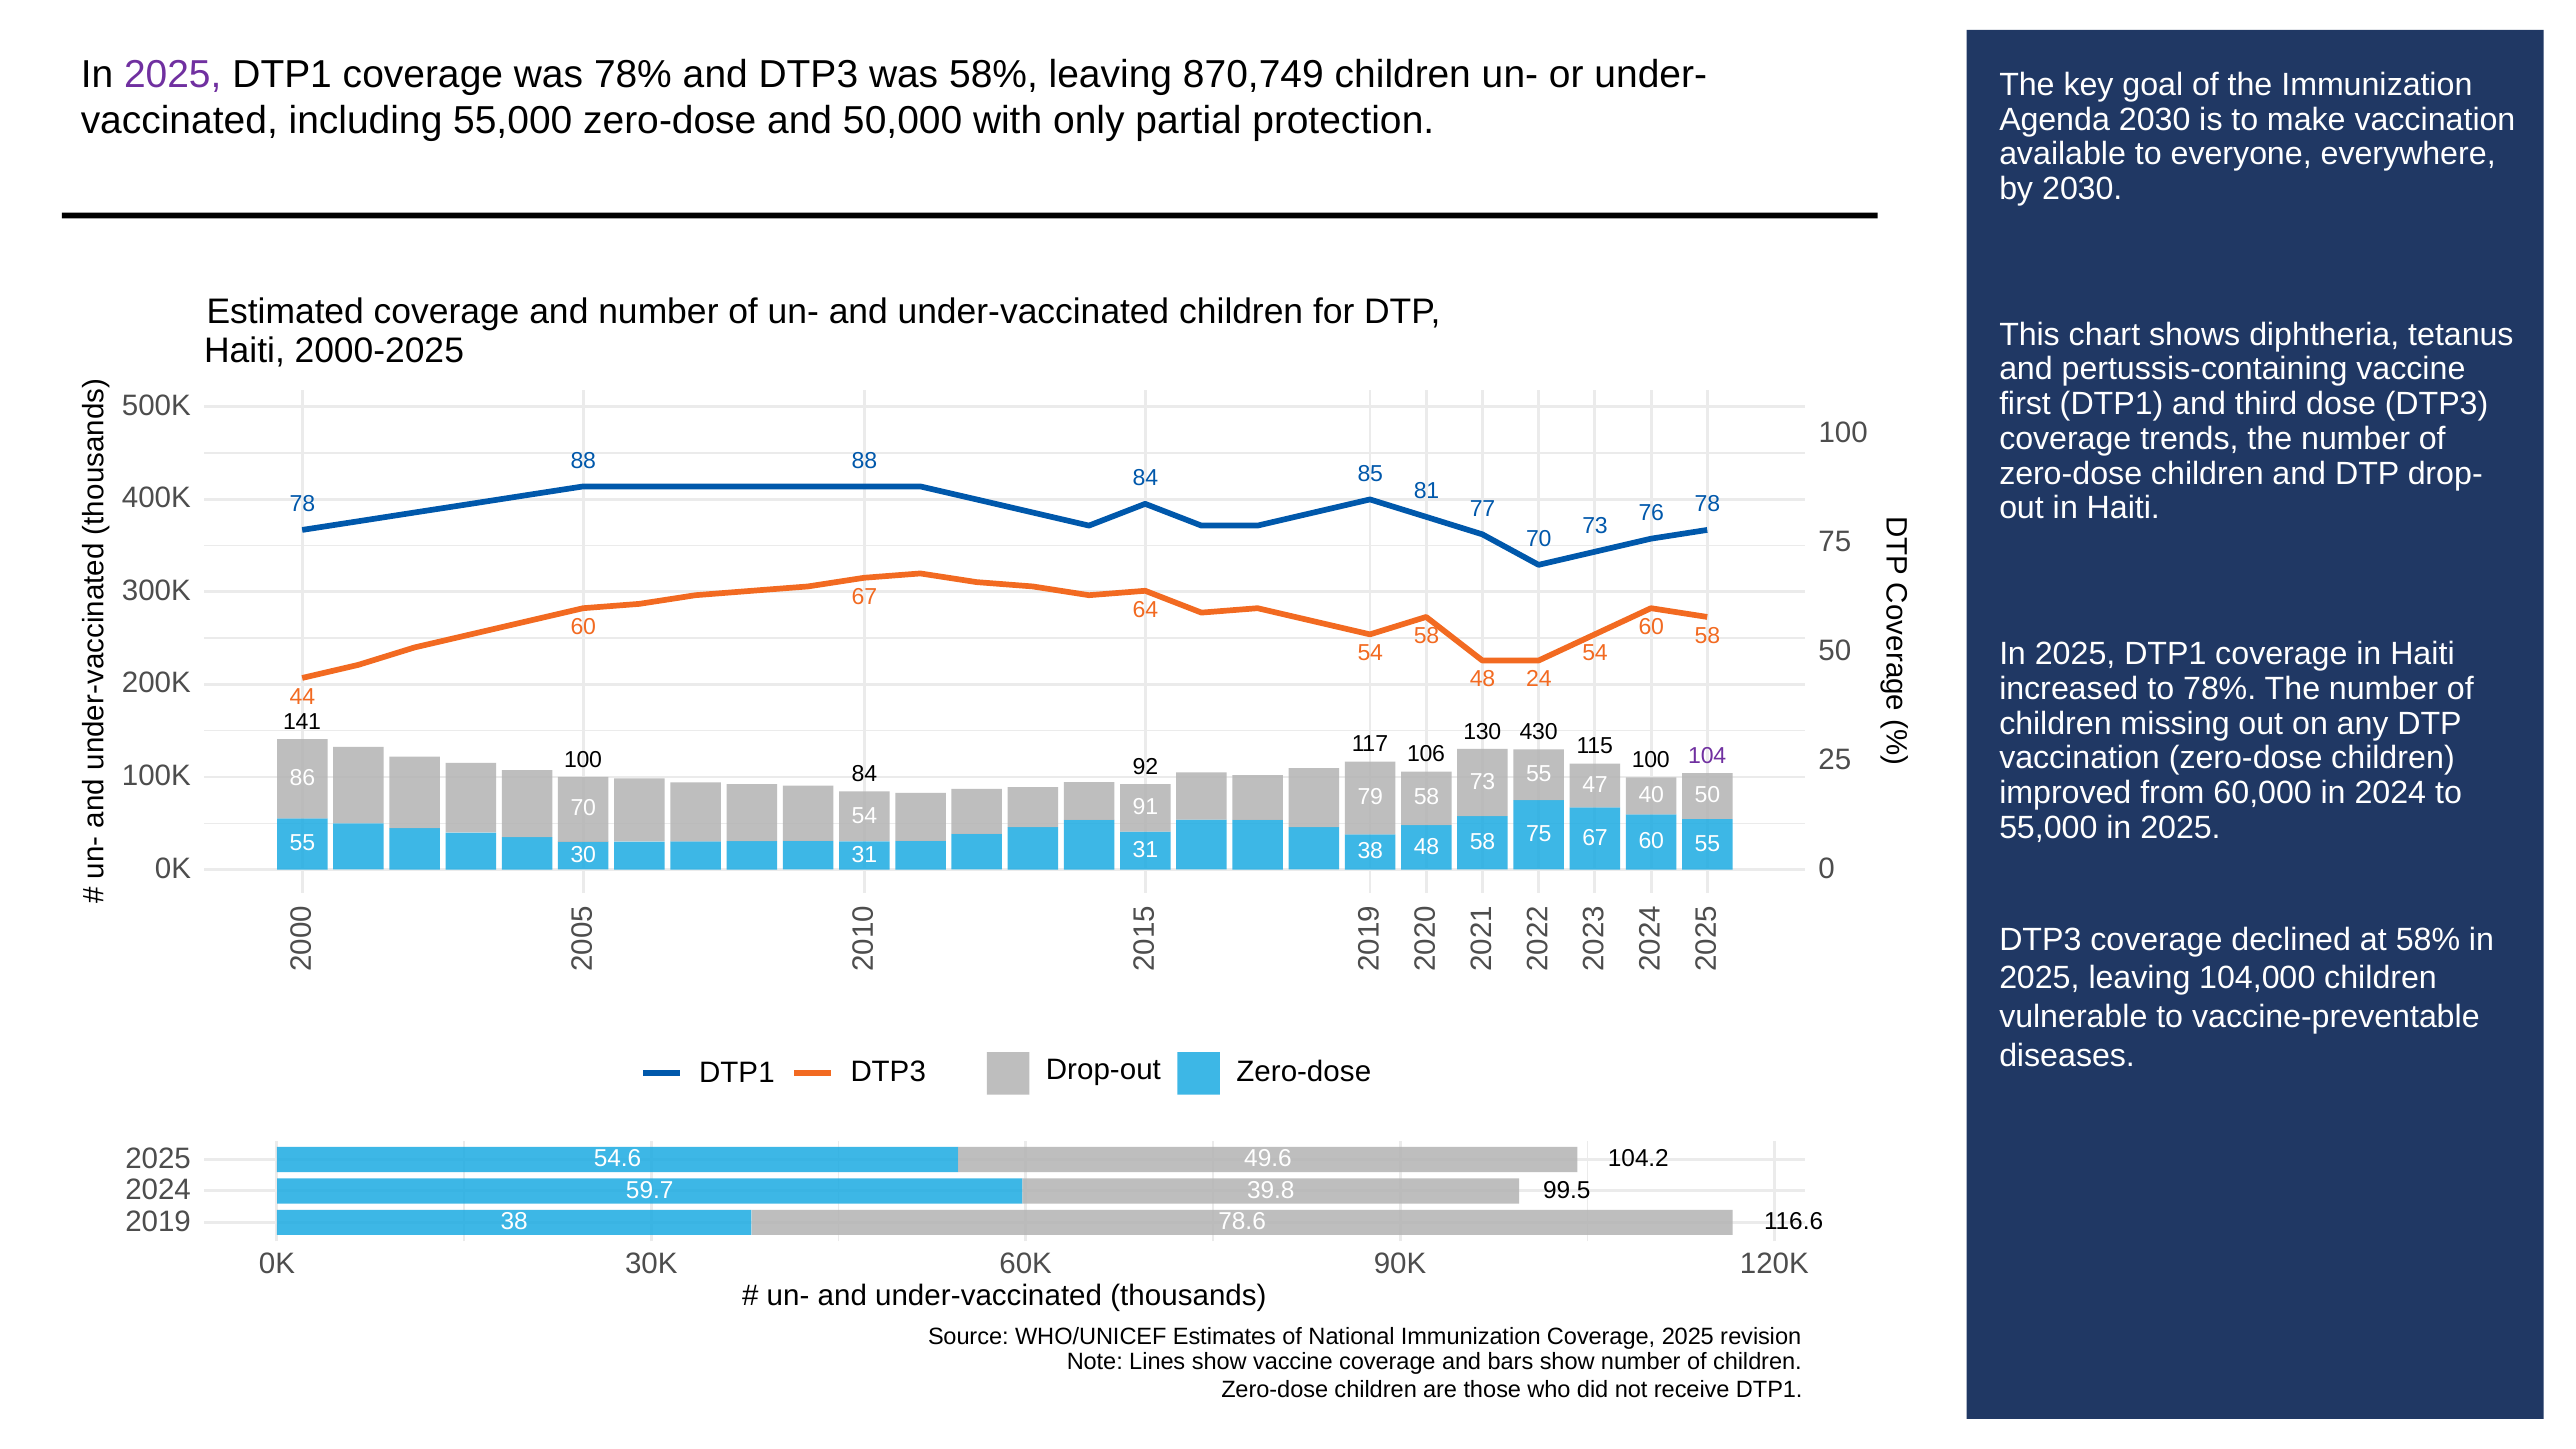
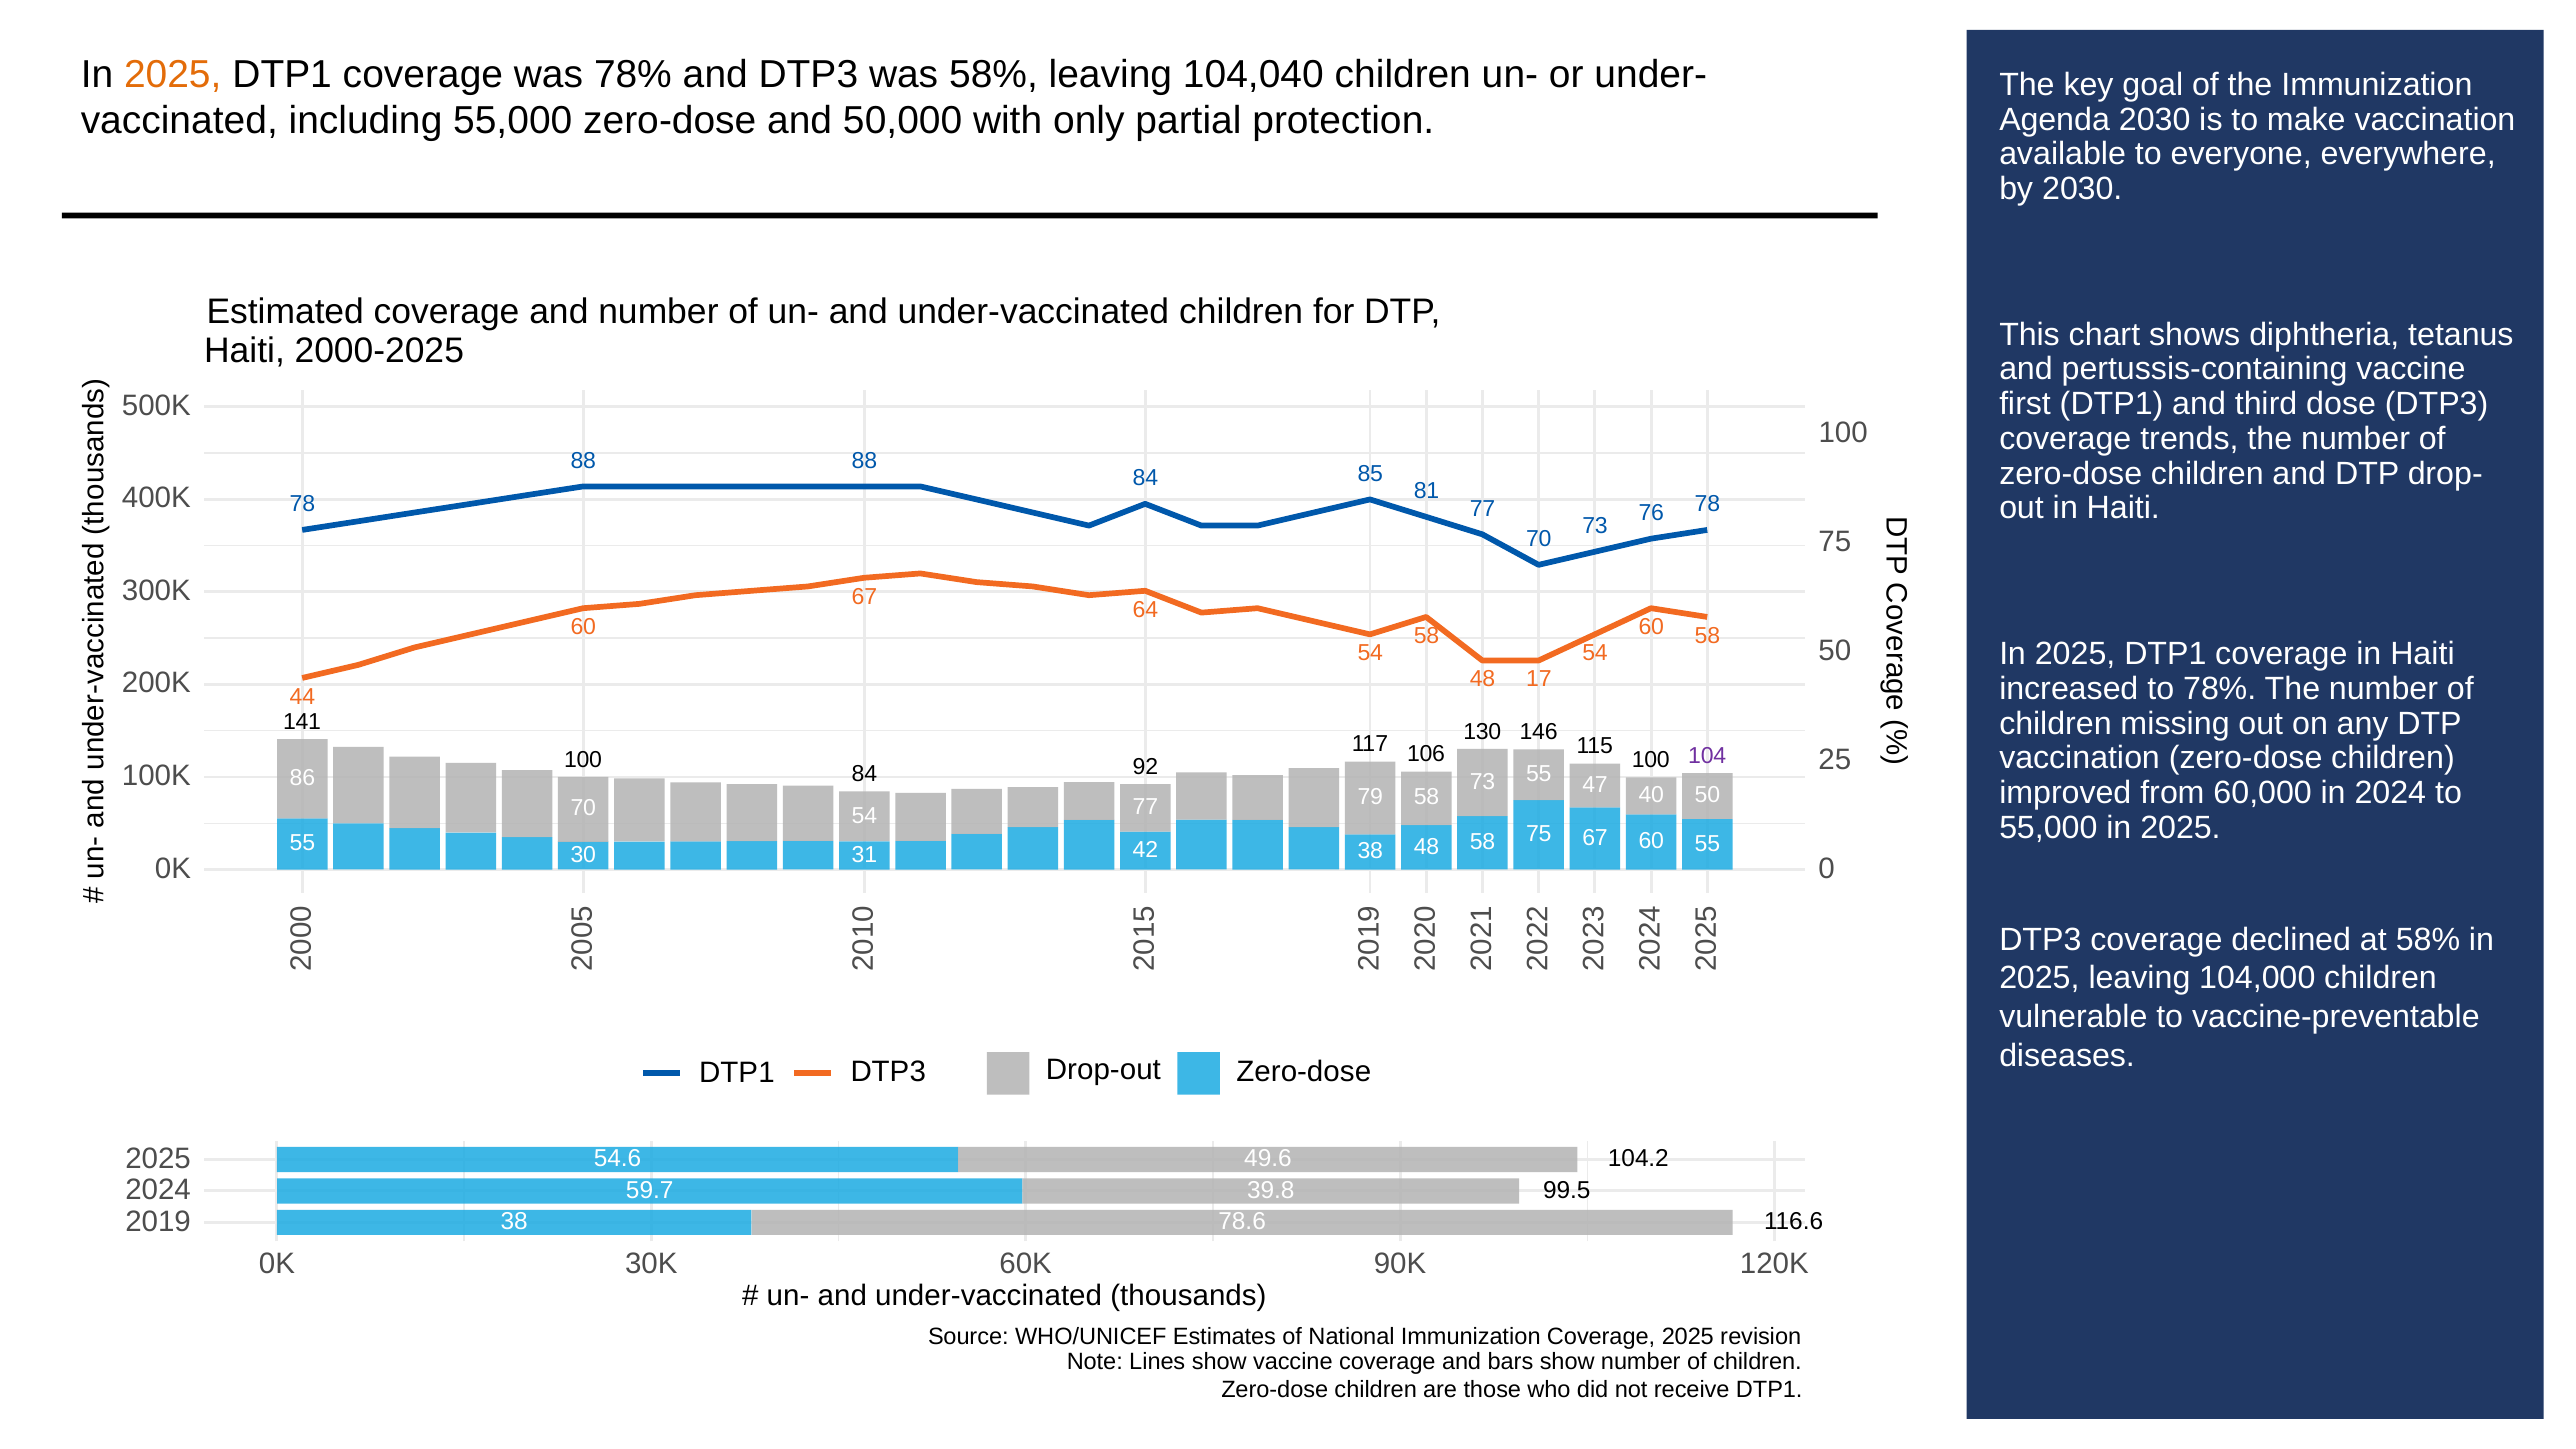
2025 colour: purple -> orange (173, 74)
870,749: 870,749 -> 104,040 (1253, 74)
24: 24 -> 17 (1539, 679)
430: 430 -> 146 (1539, 732)
54 91: 91 -> 77 (1145, 807)
31 31: 31 -> 42 (1145, 850)
